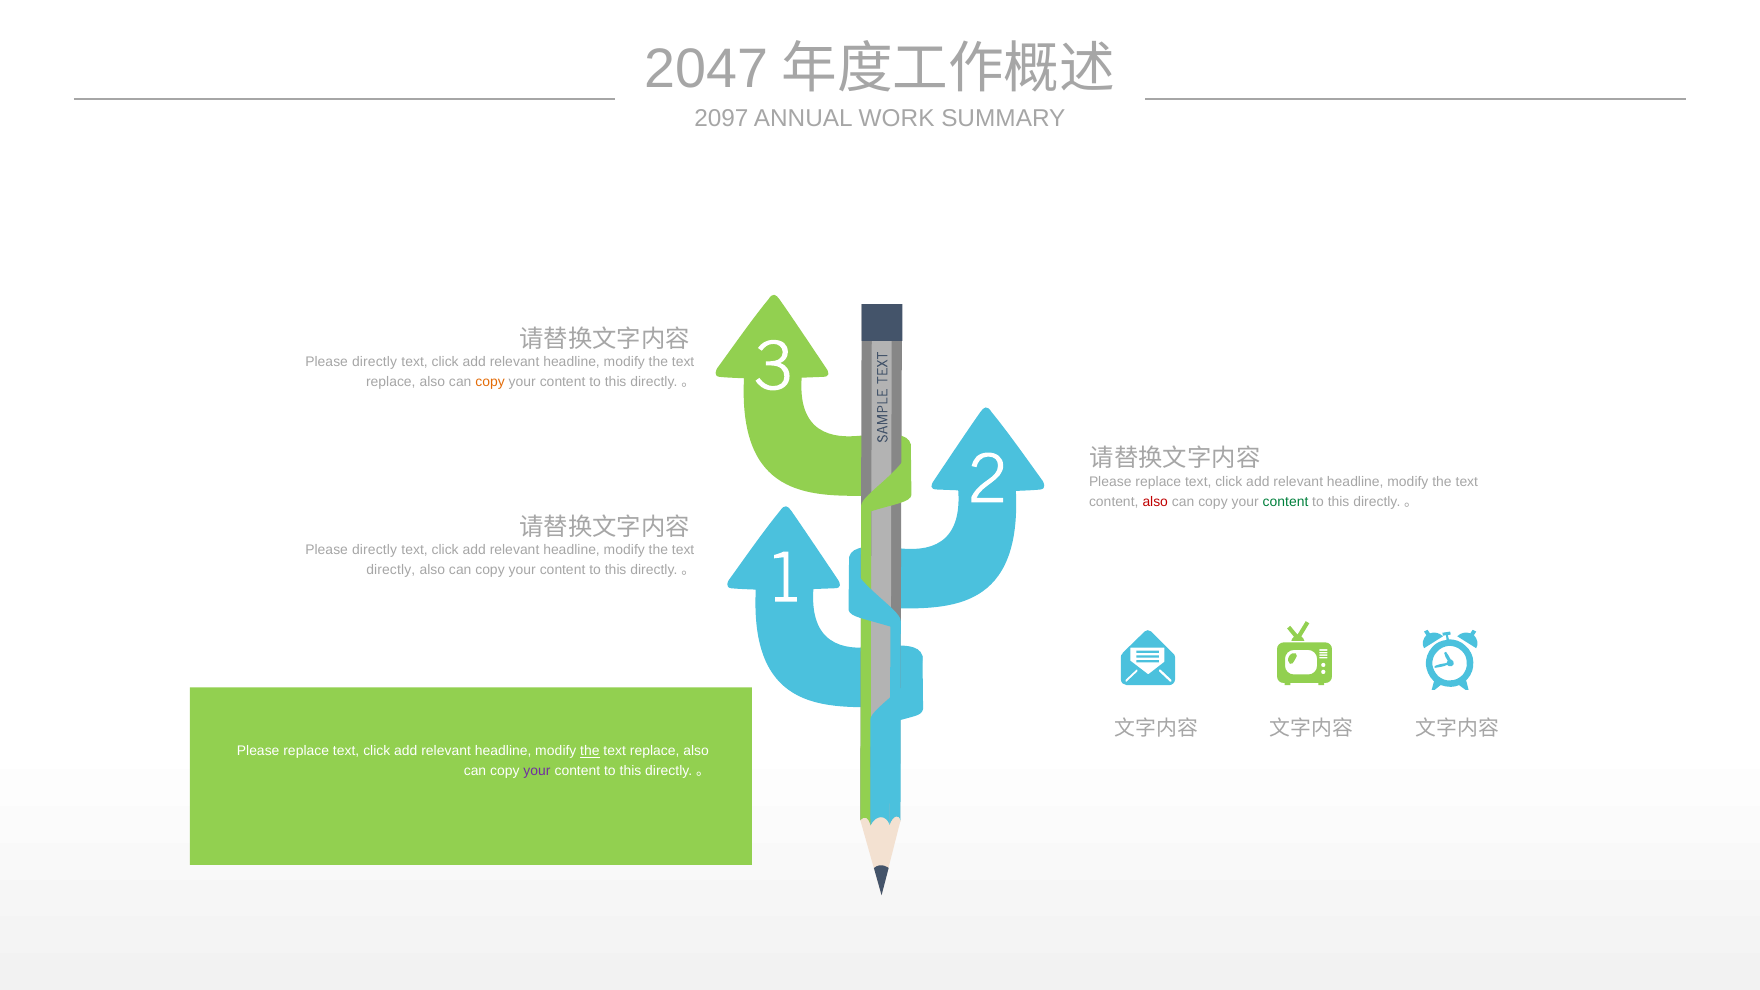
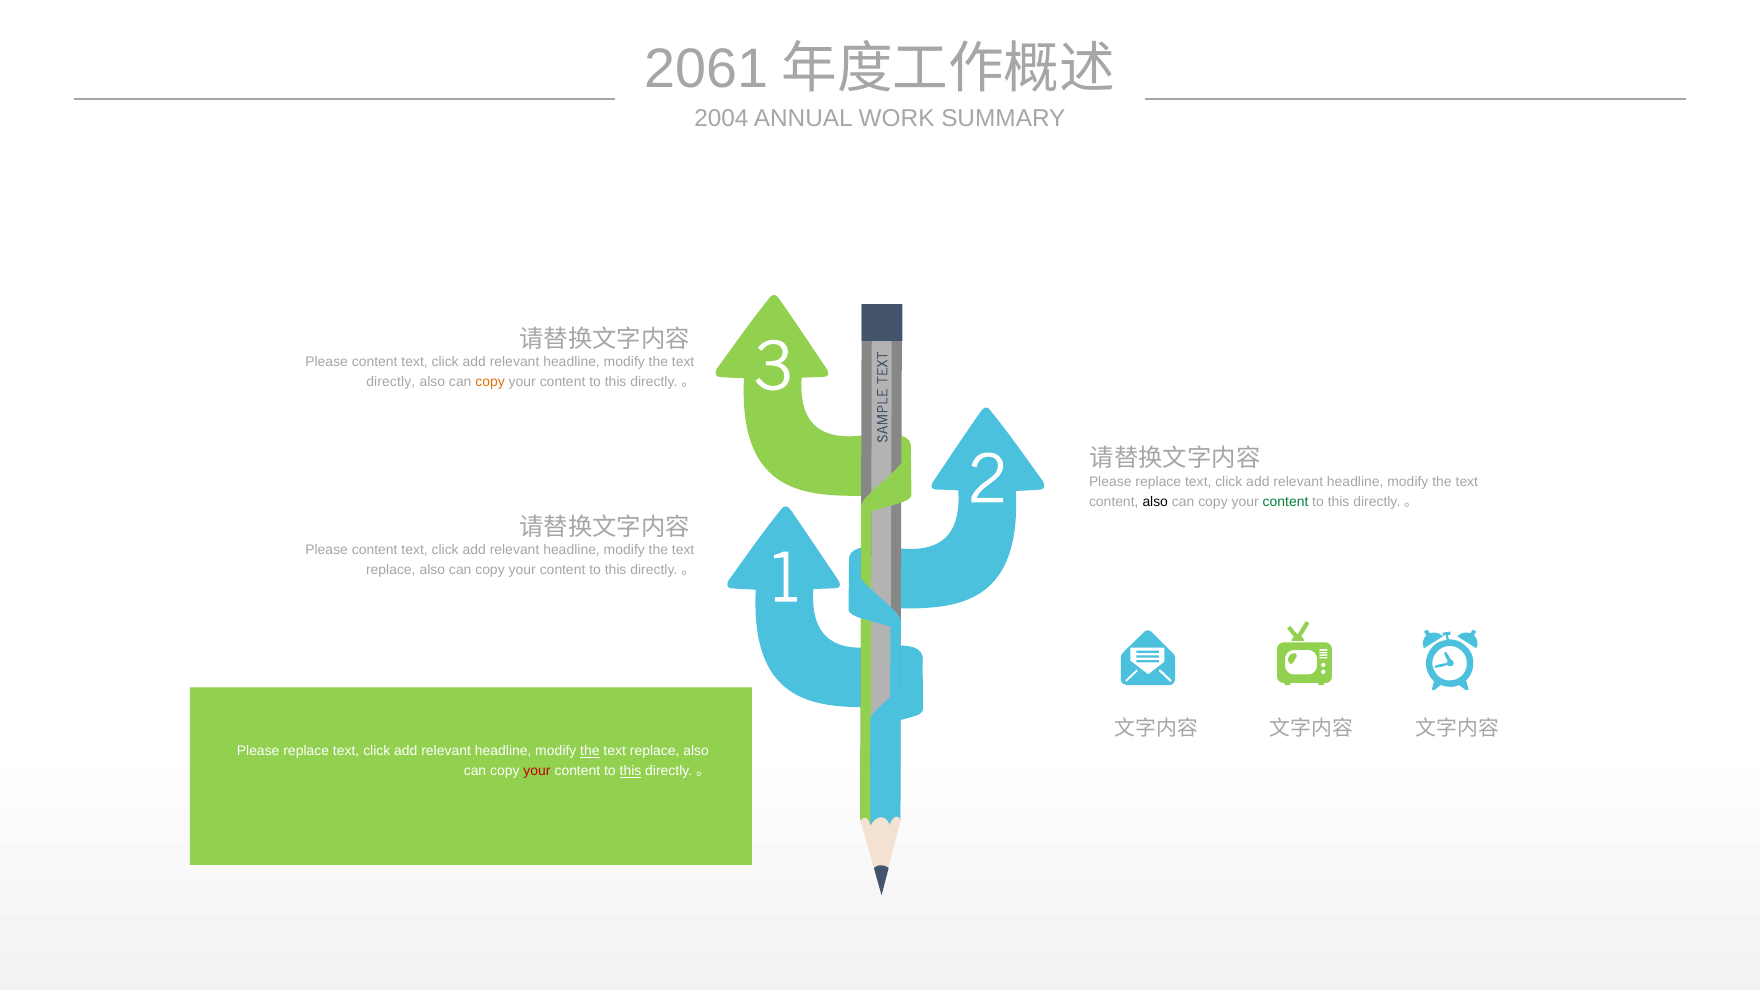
2047: 2047 -> 2061 (706, 69)
2097: 2097 -> 2004 (721, 118)
directly: directly -> content (375, 362)
replace: replace -> directly (391, 382)
also colour: red -> black (1155, 502)
directly: directly -> content (375, 550)
directly: directly -> replace (391, 570)
your colour: purple -> red (537, 771)
this underline: none -> present (630, 771)
